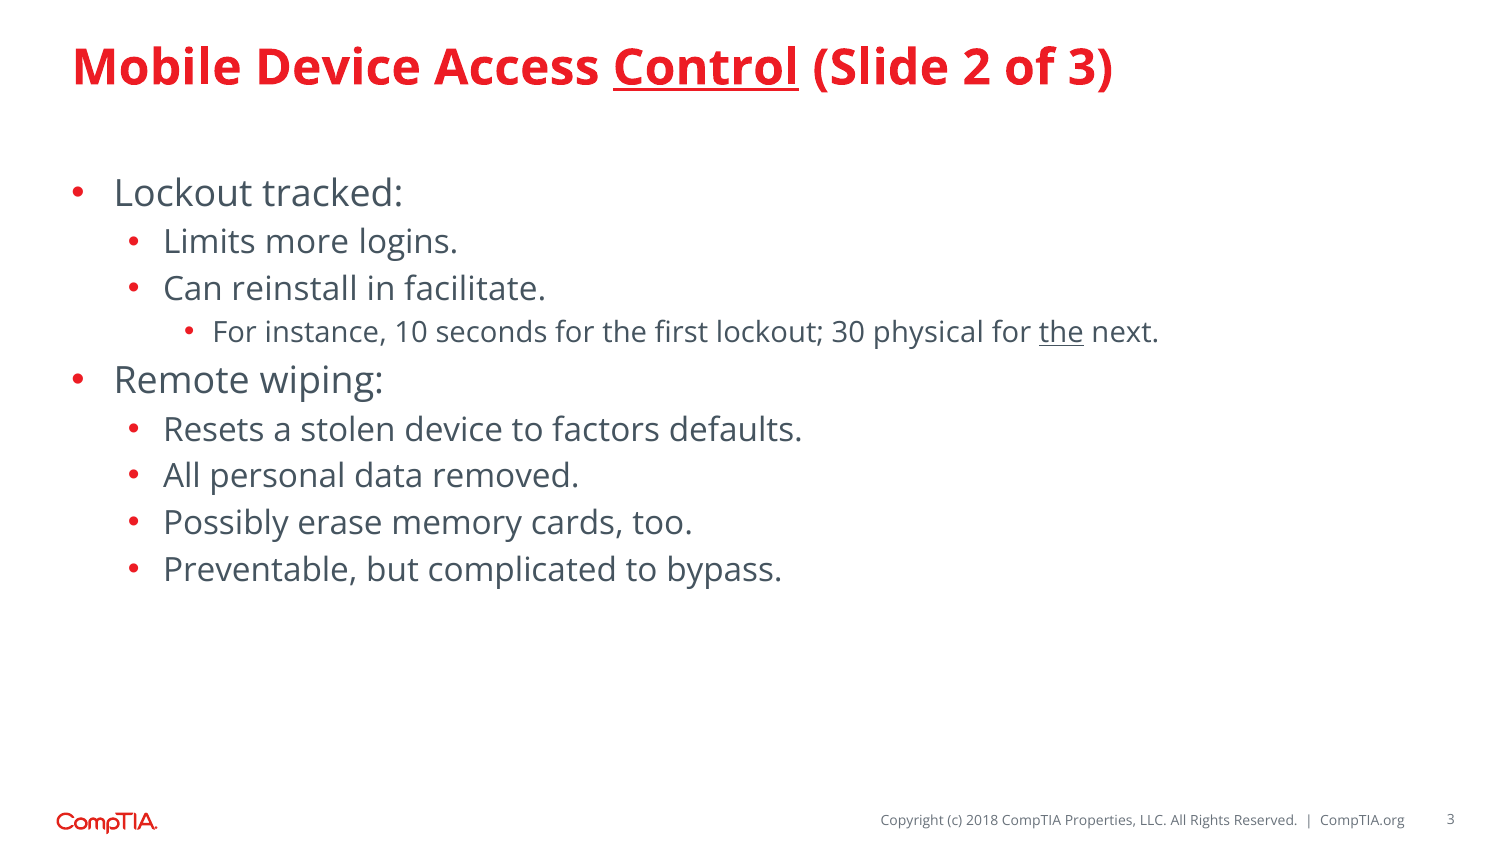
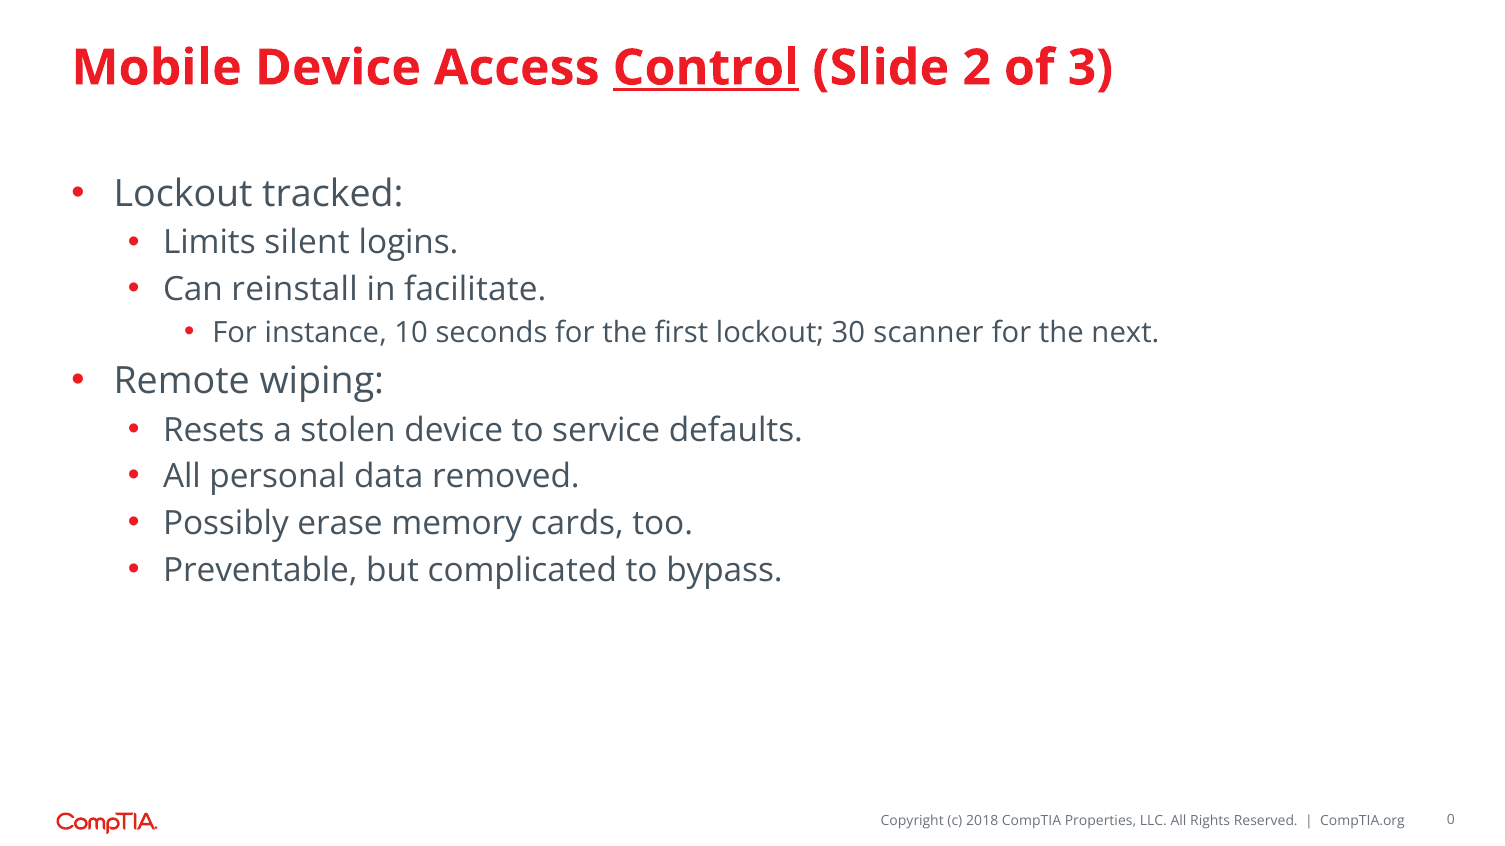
more: more -> silent (307, 243)
physical: physical -> scanner (928, 333)
the underline: present -> none (1061, 333)
factors: factors -> service (606, 430)
3: 3 -> 0 (1451, 820)
